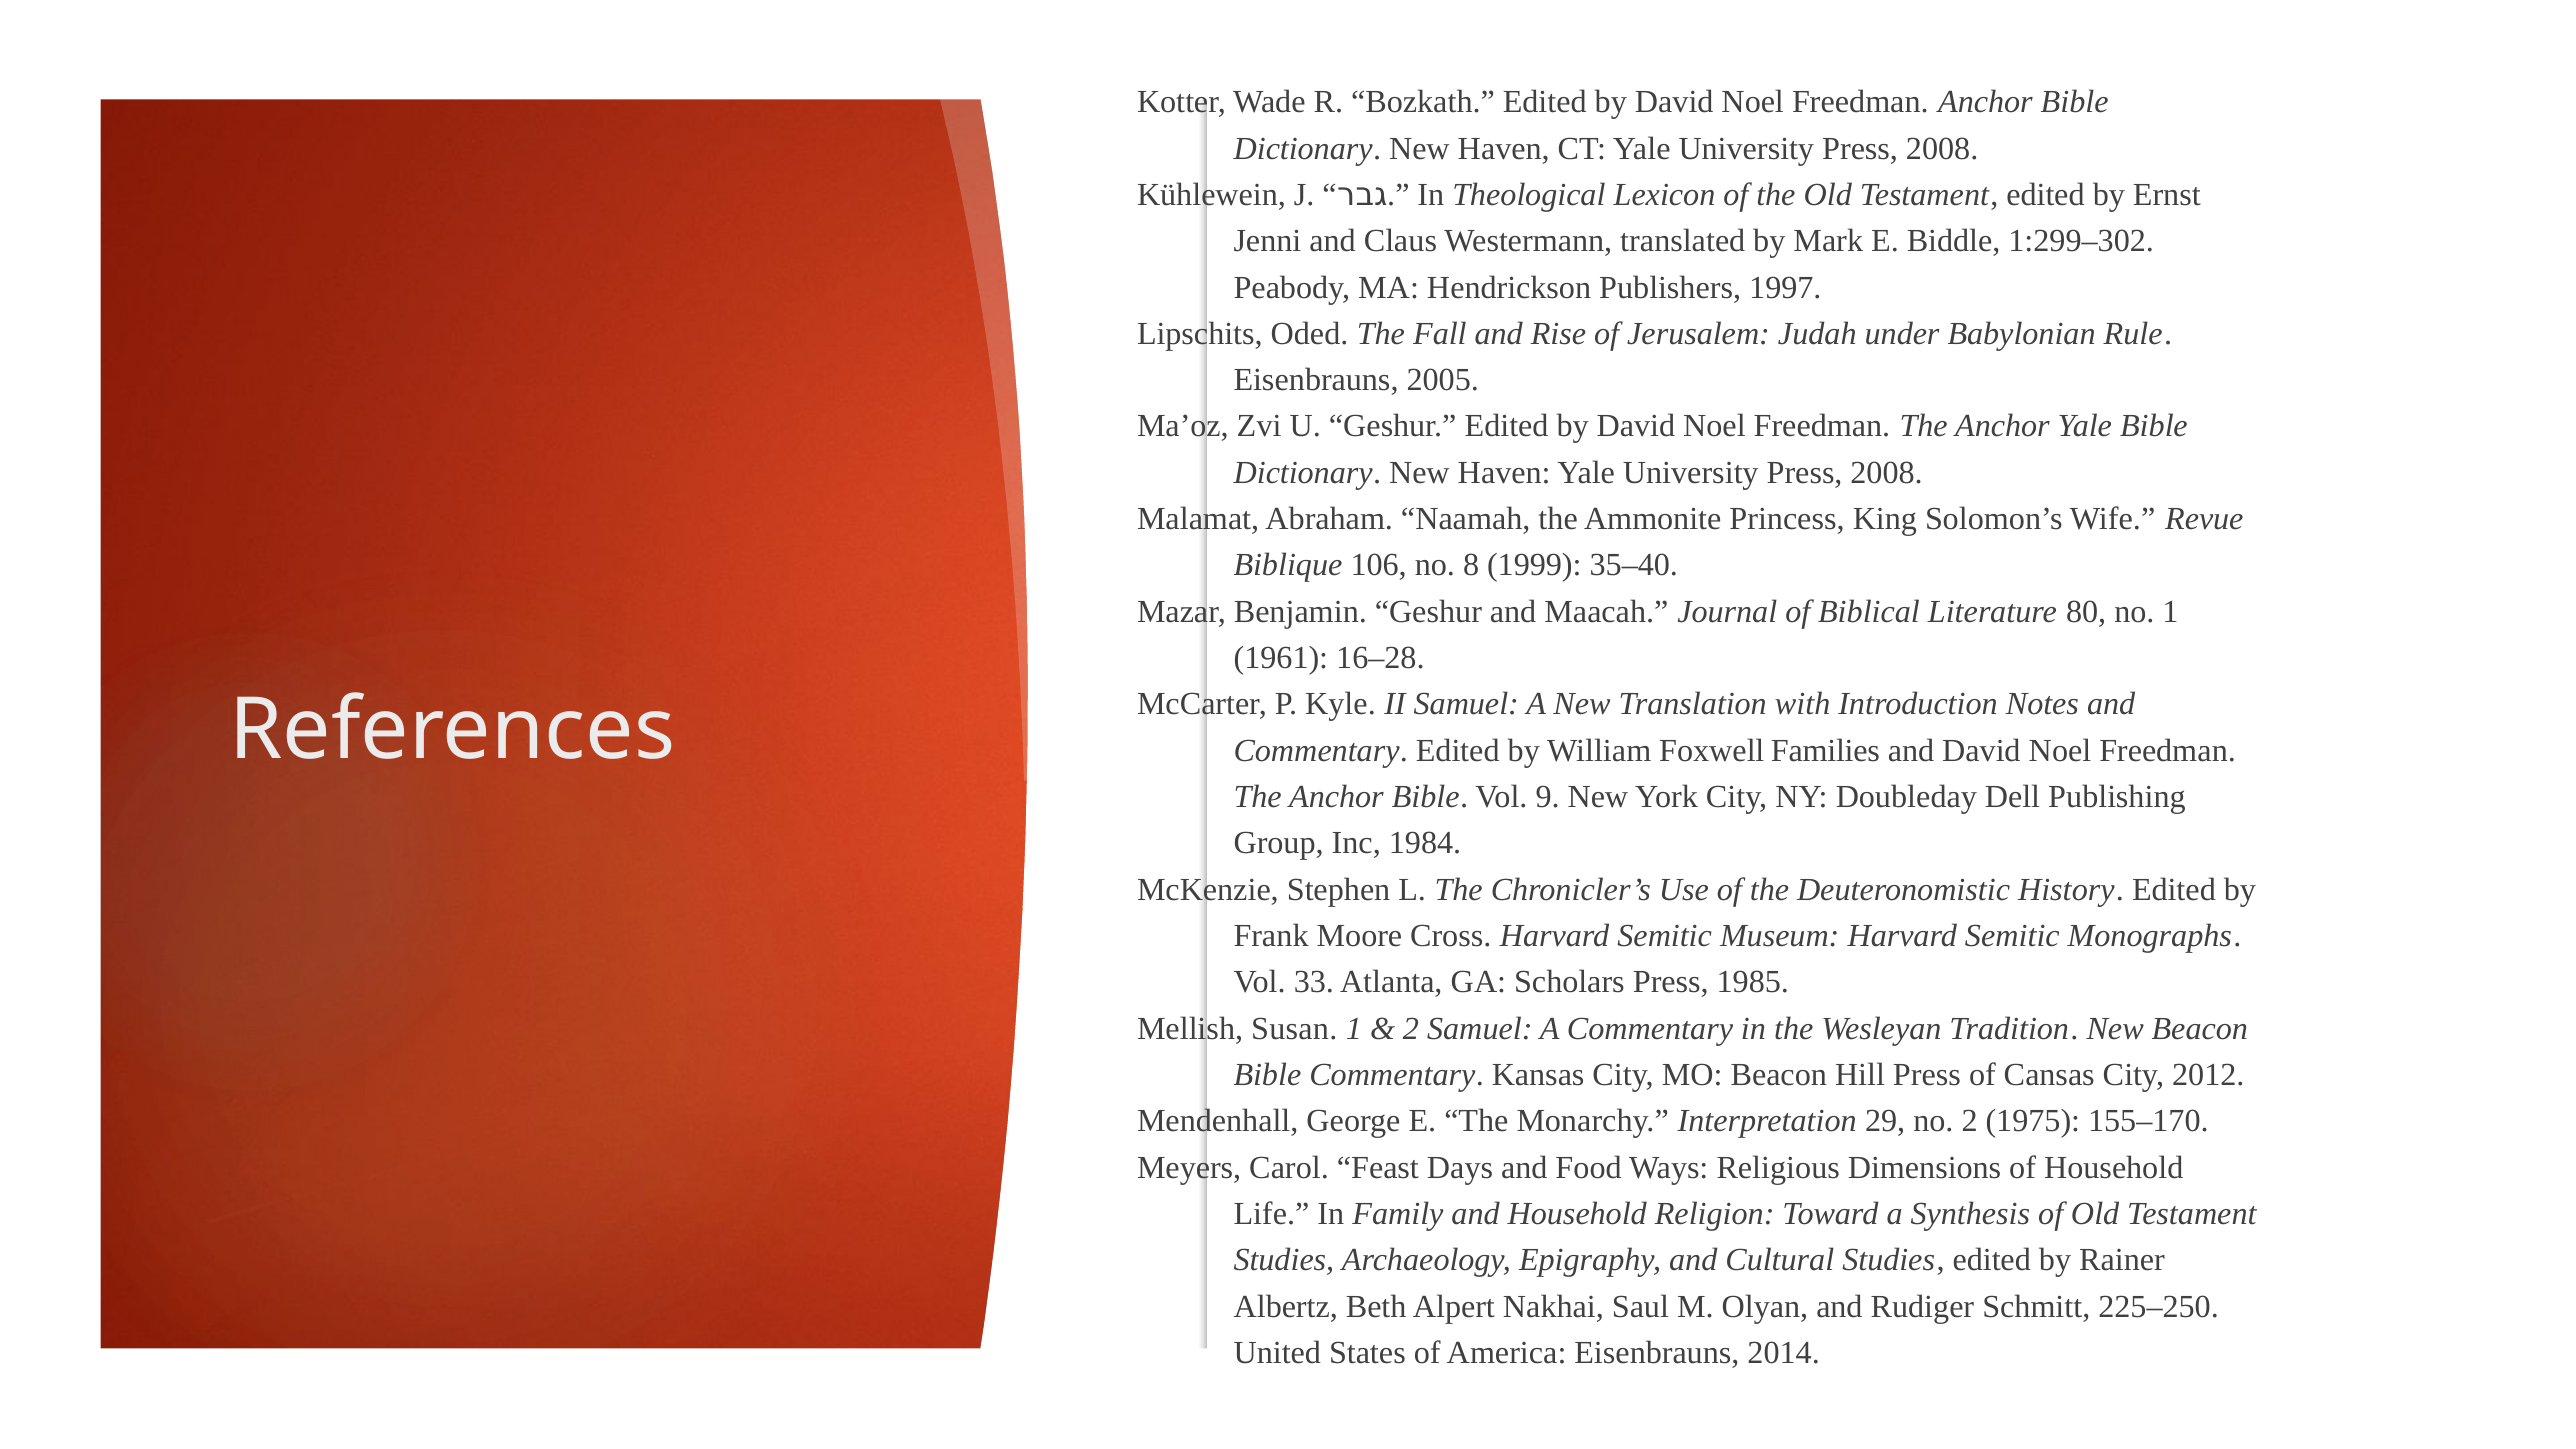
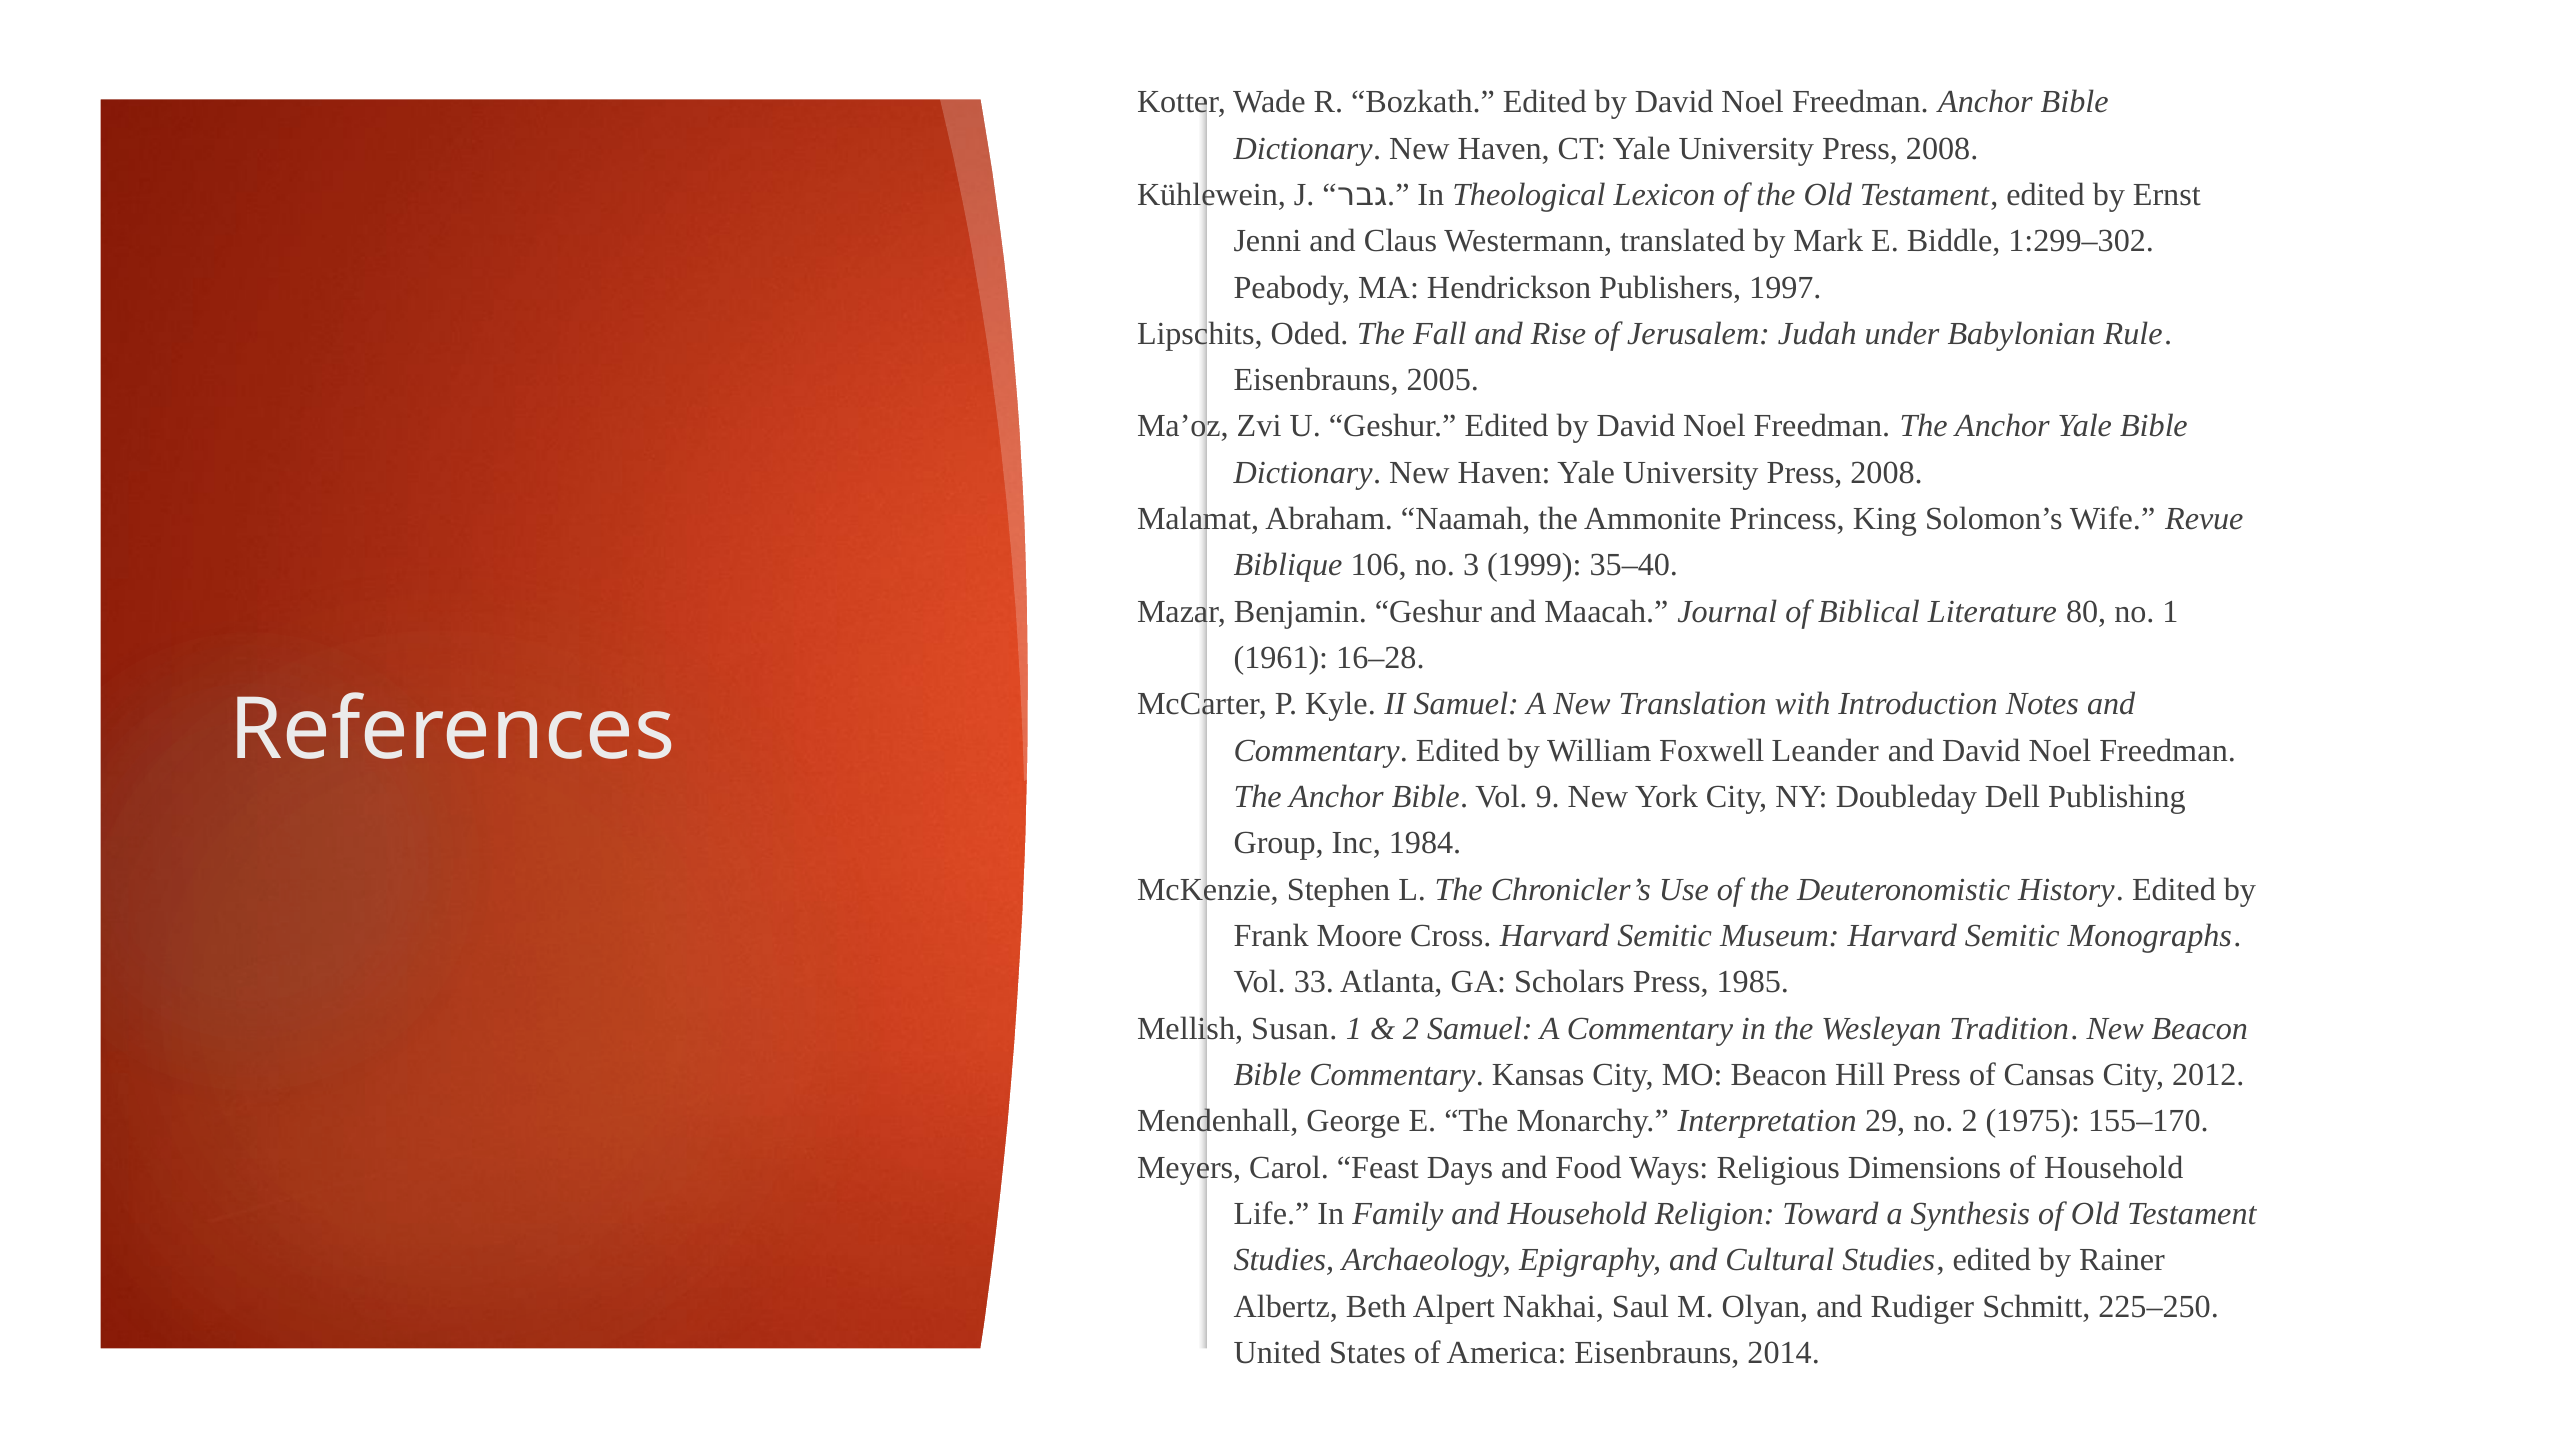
8: 8 -> 3 (1471, 565)
Families: Families -> Leander (1825, 751)
